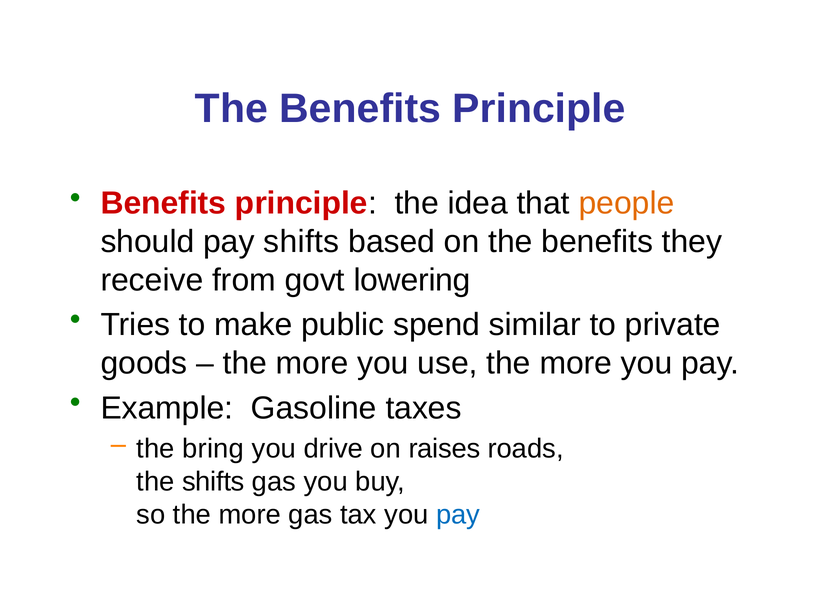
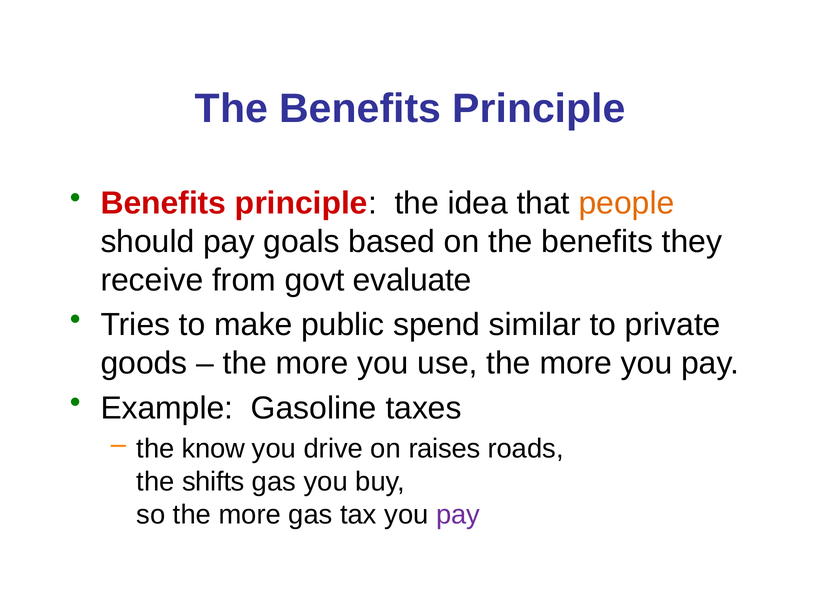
pay shifts: shifts -> goals (302, 242)
lowering: lowering -> evaluate (412, 280)
bring: bring -> know (213, 449)
pay colour: blue -> purple (458, 514)
